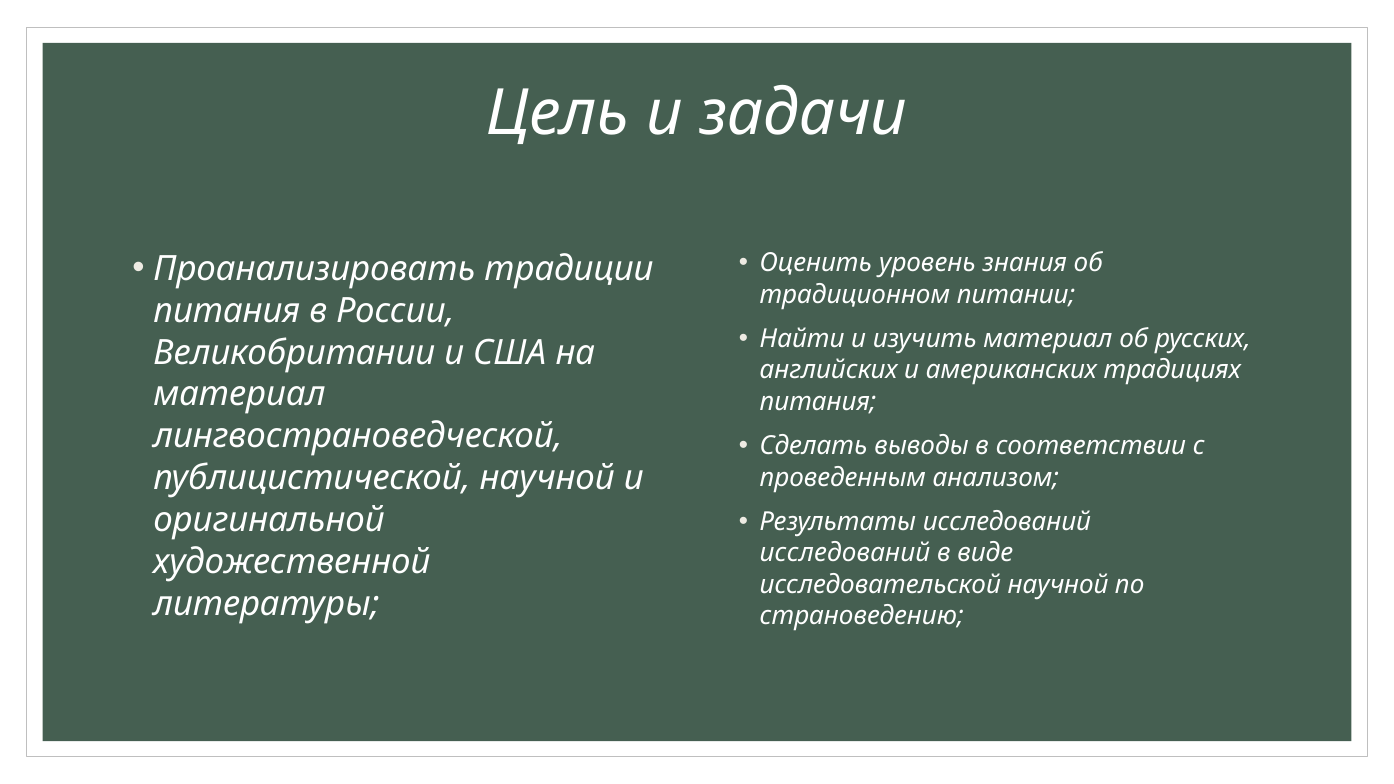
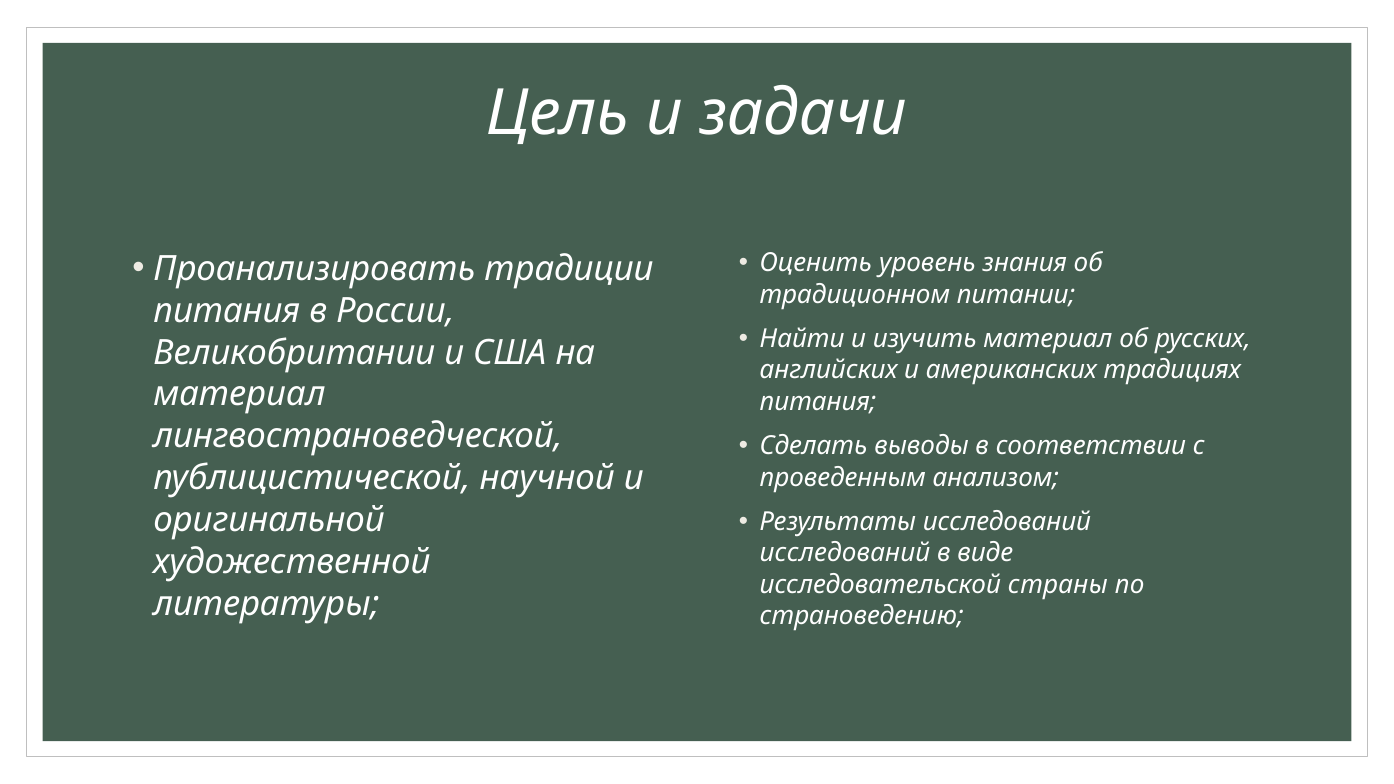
исследовательской научной: научной -> страны (1058, 585)
